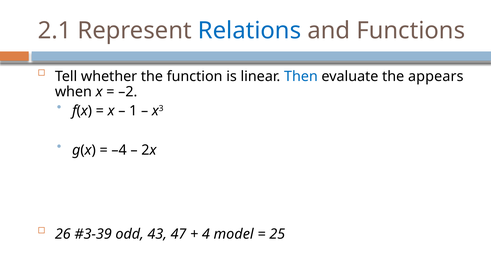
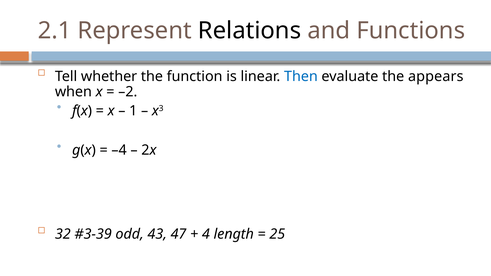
Relations colour: blue -> black (250, 31)
26: 26 -> 32 (63, 234)
model: model -> length (234, 234)
